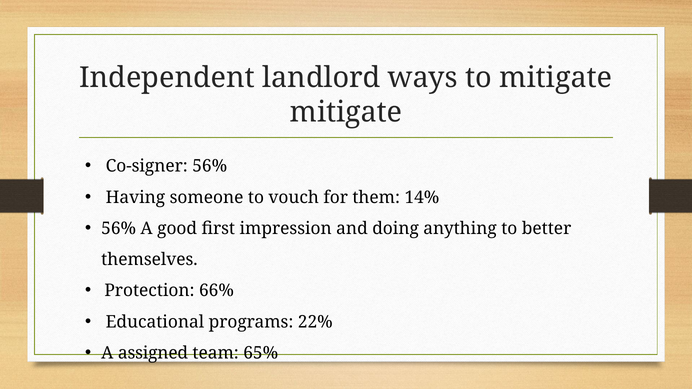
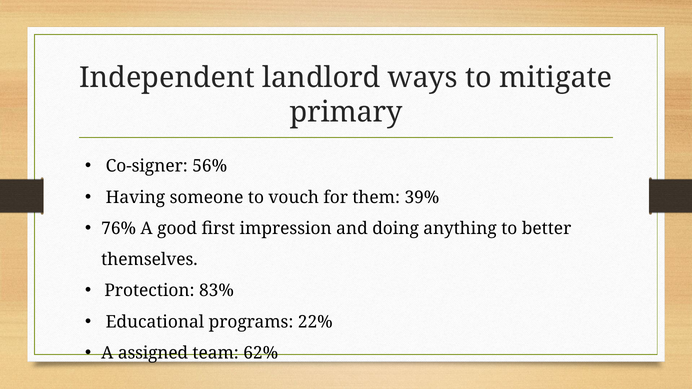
mitigate: mitigate -> primary (346, 112)
14%: 14% -> 39% (422, 197)
56%: 56% -> 76% (119, 229)
66%: 66% -> 83% (216, 291)
65%: 65% -> 62% (261, 353)
